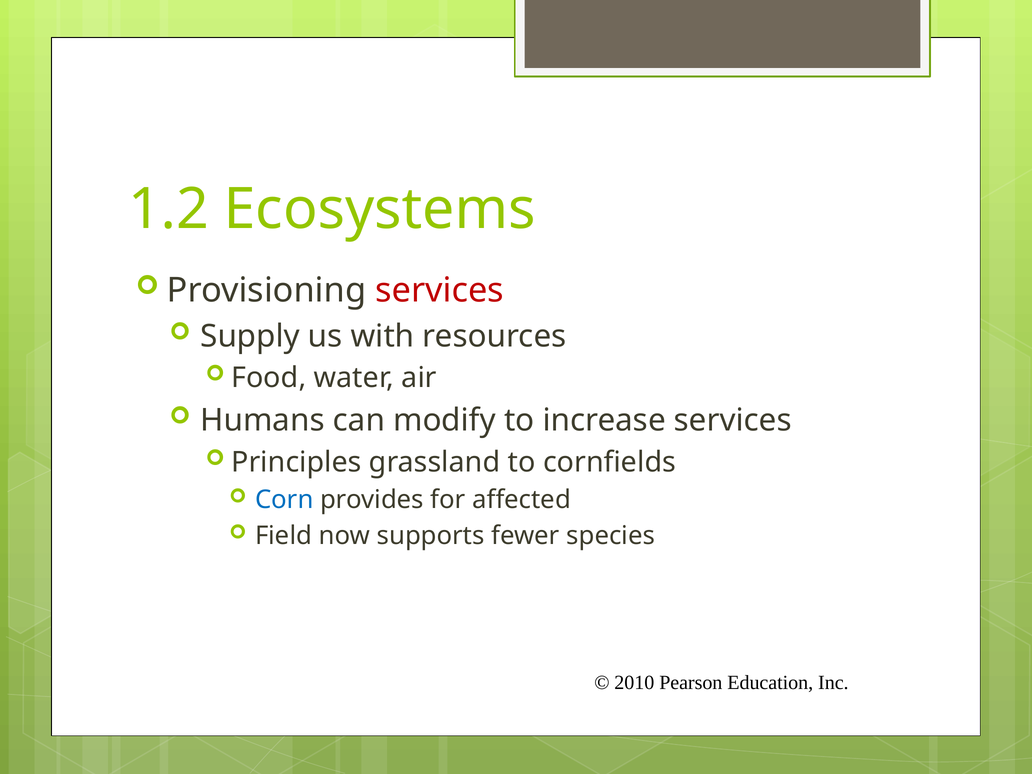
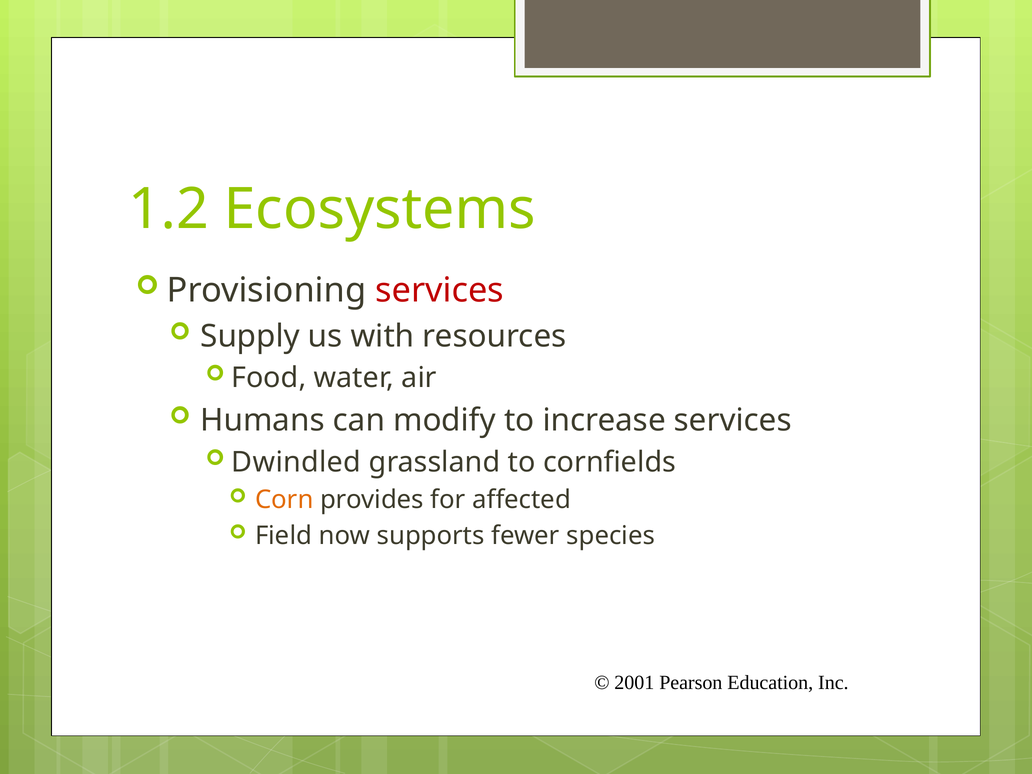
Principles: Principles -> Dwindled (296, 462)
Corn colour: blue -> orange (284, 500)
2010: 2010 -> 2001 (634, 682)
